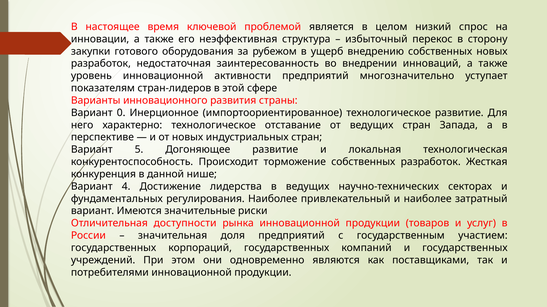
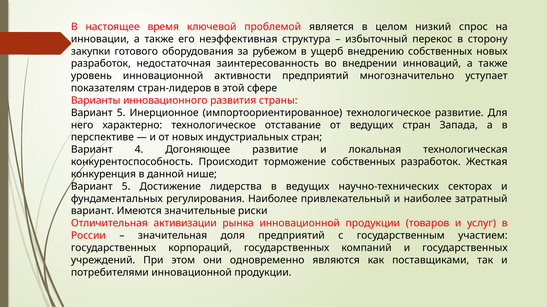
0: 0 -> 5 (121, 113)
5: 5 -> 4 (139, 150)
4: 4 -> 5 (126, 187)
доступности: доступности -> активизации (185, 224)
